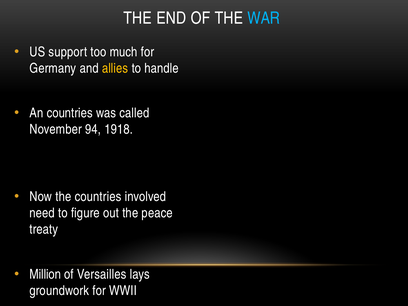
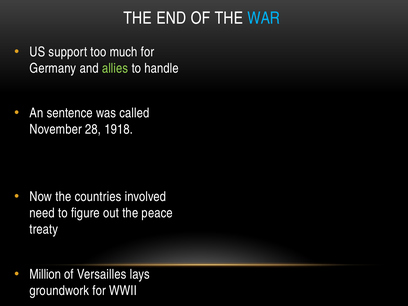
allies colour: yellow -> light green (115, 68)
An countries: countries -> sentence (70, 113)
94: 94 -> 28 (93, 129)
